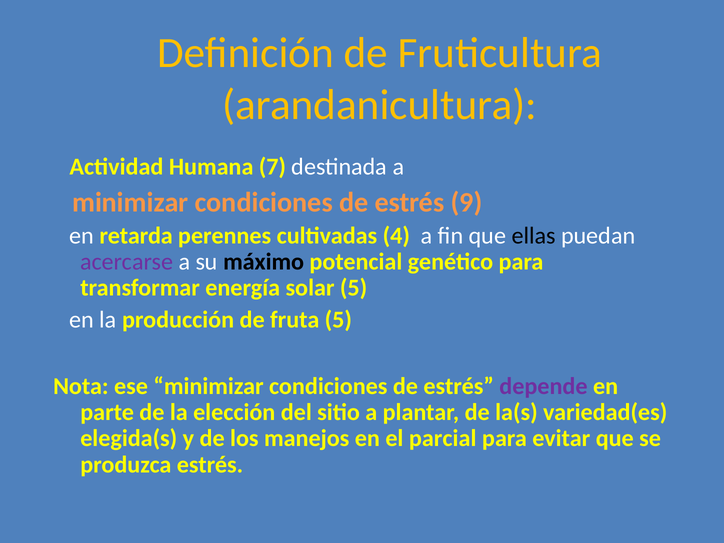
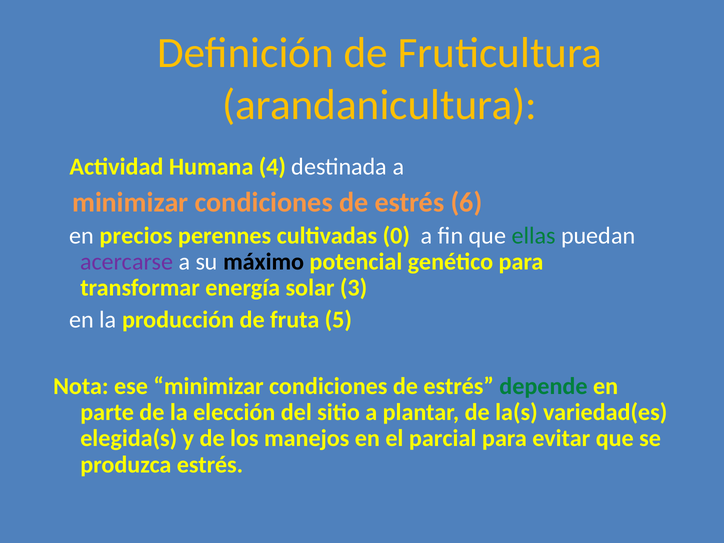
7: 7 -> 4 (272, 167)
9: 9 -> 6 (467, 202)
retarda: retarda -> precios (136, 236)
4: 4 -> 0 (396, 236)
ellas colour: black -> green (534, 236)
solar 5: 5 -> 3 (354, 288)
depende colour: purple -> green (543, 386)
